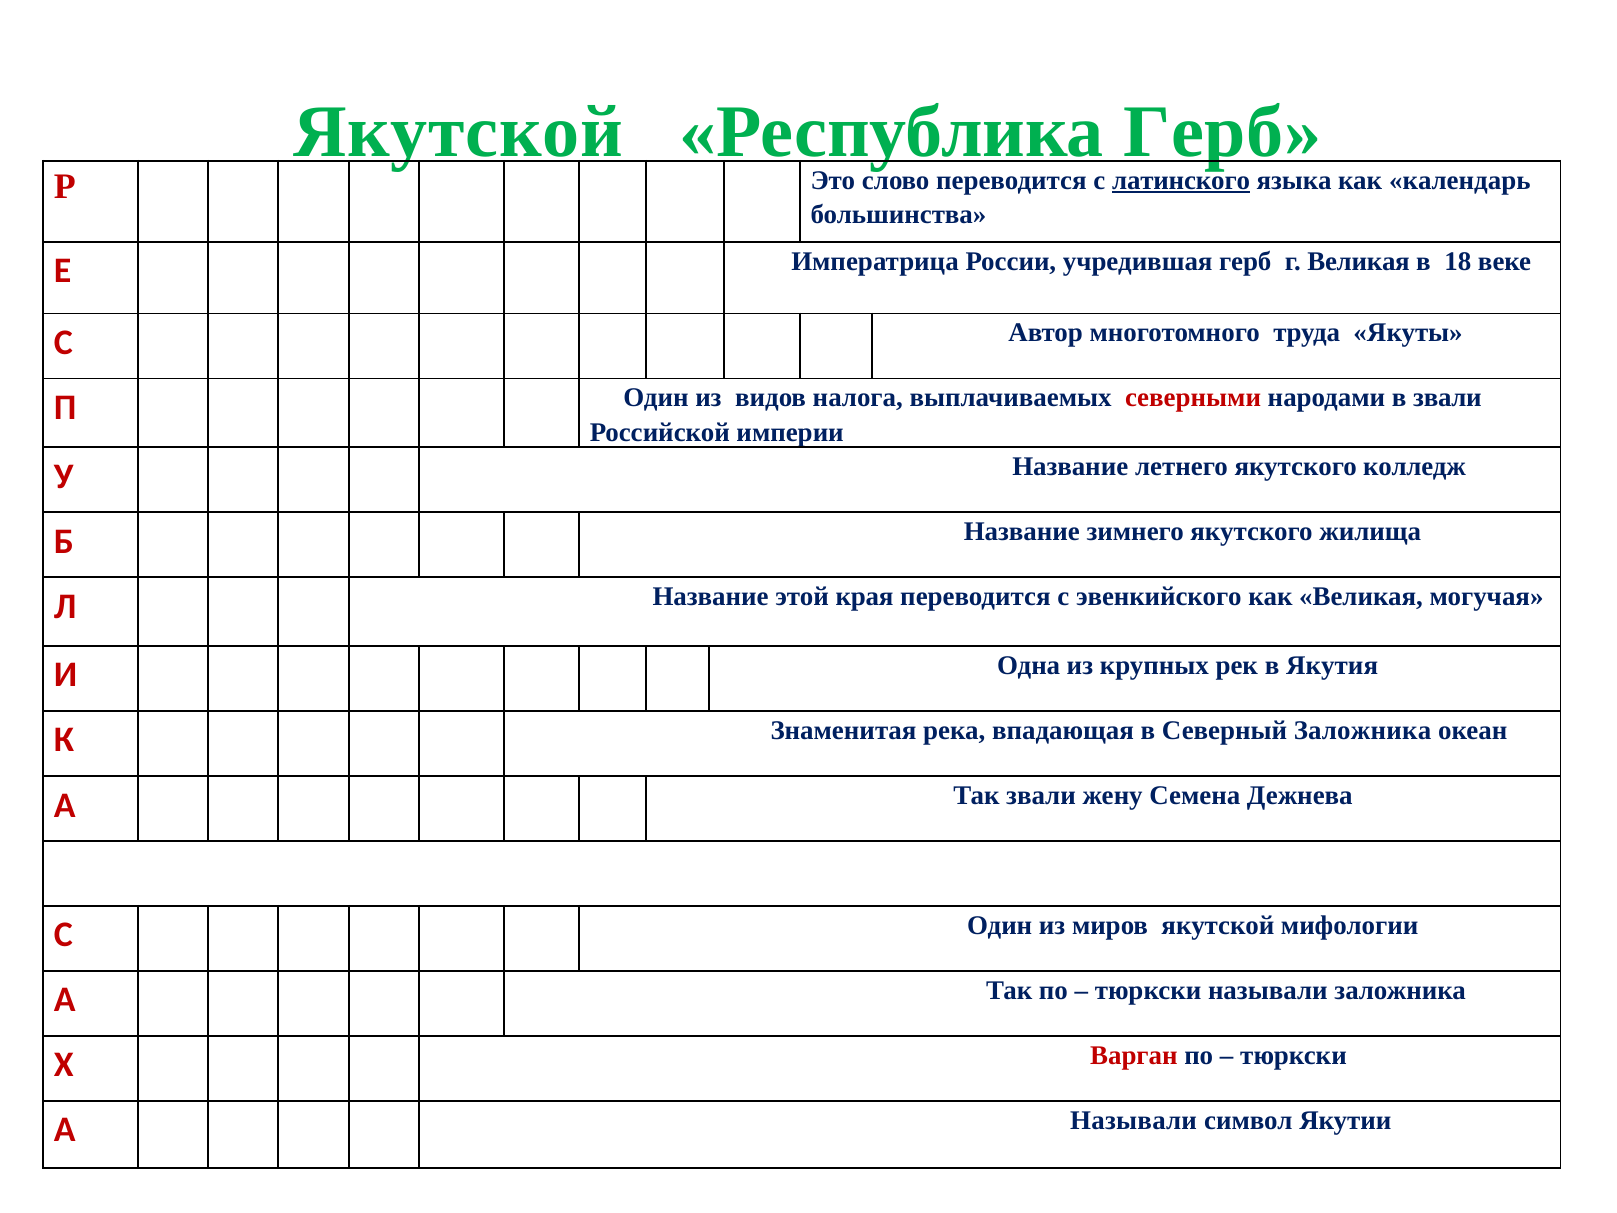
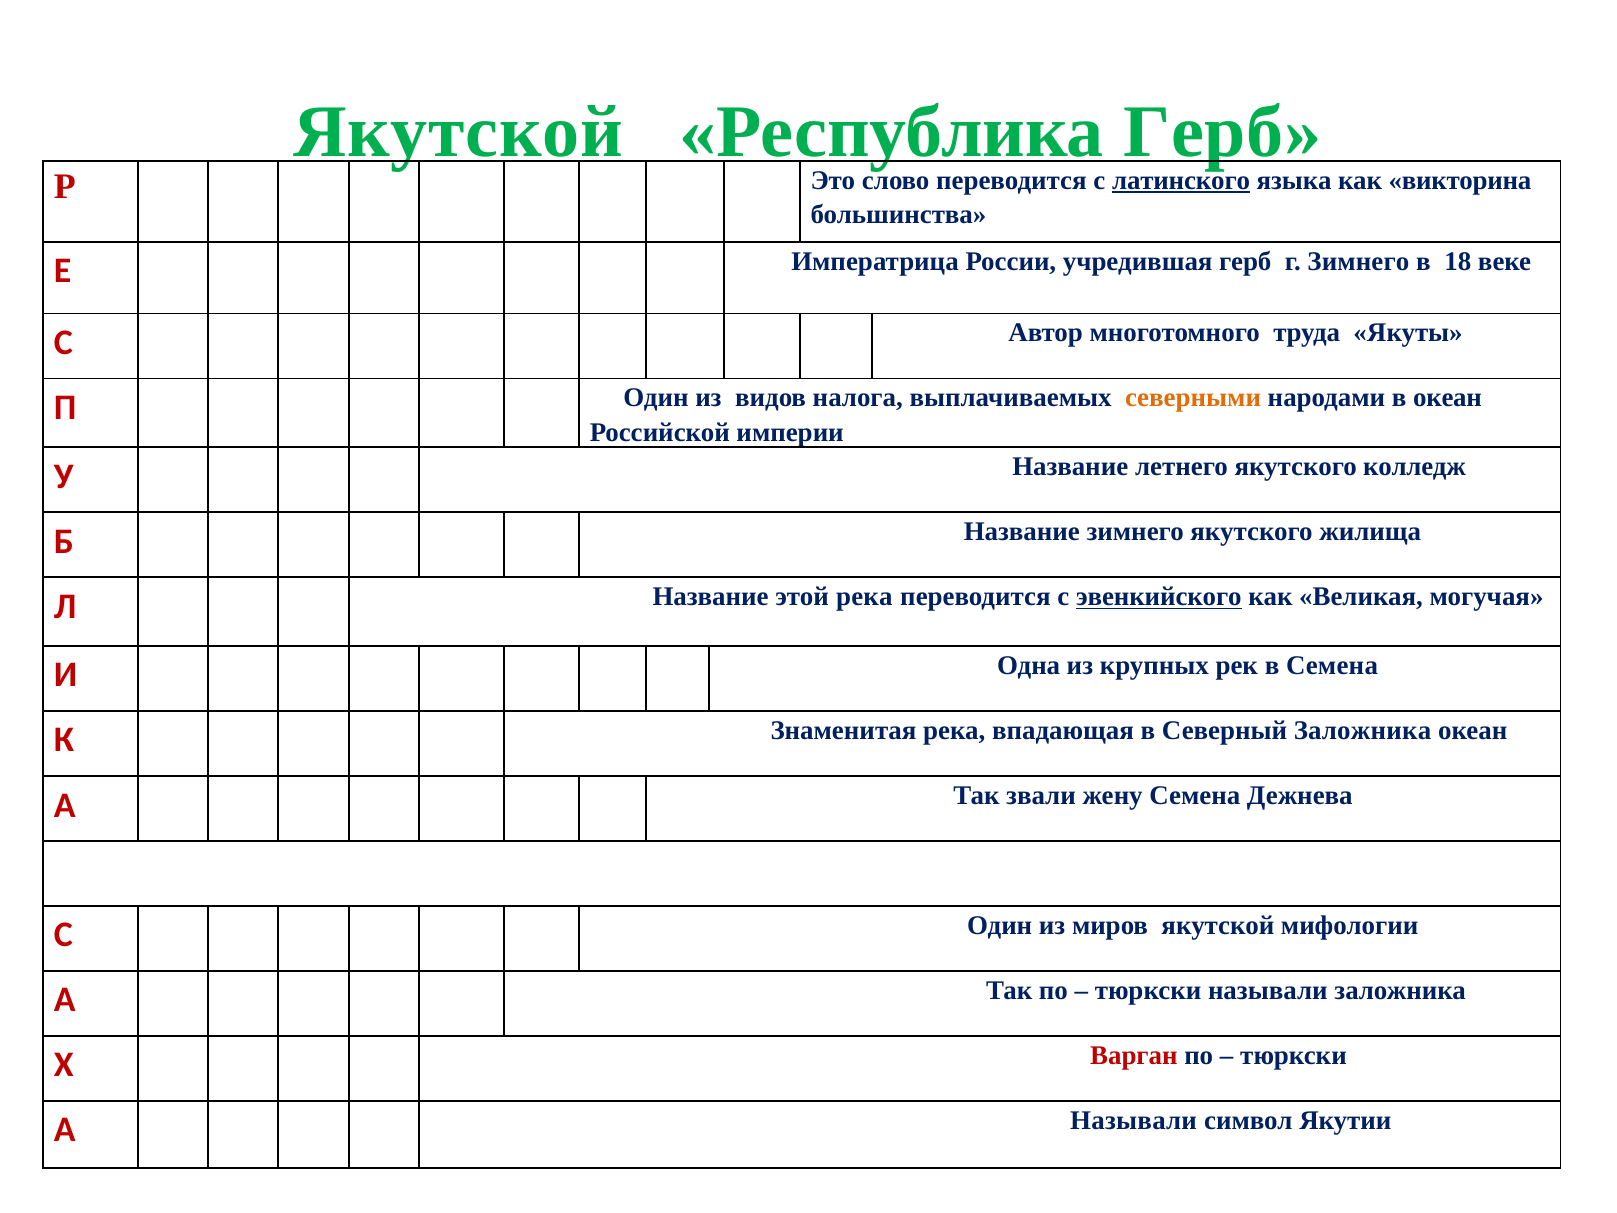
календарь: календарь -> викторина (1460, 180)
г Великая: Великая -> Зимнего (1358, 261)
северными colour: red -> orange (1193, 398)
в звали: звали -> океан (1448, 398)
этой края: края -> река (864, 597)
эвенкийского underline: none -> present (1159, 597)
в Якутия: Якутия -> Семена (1332, 666)
